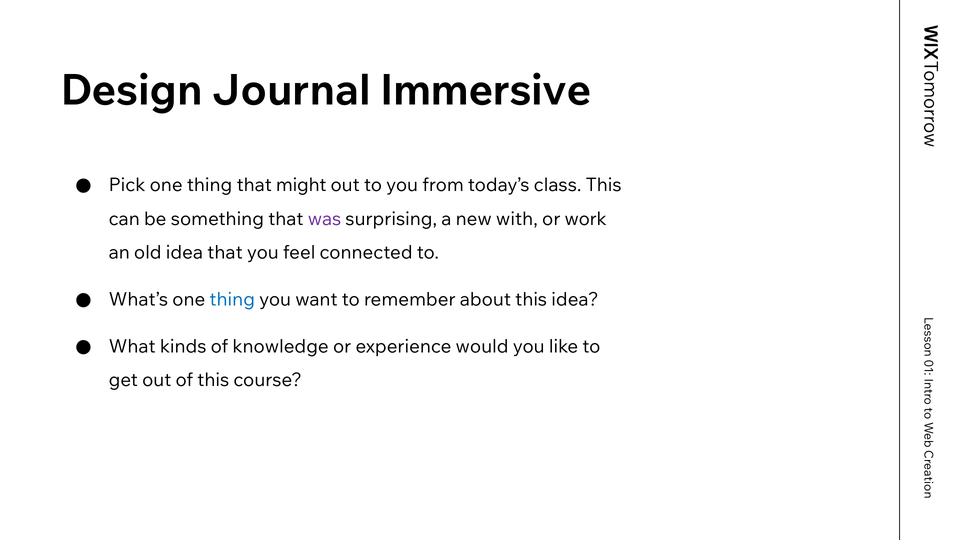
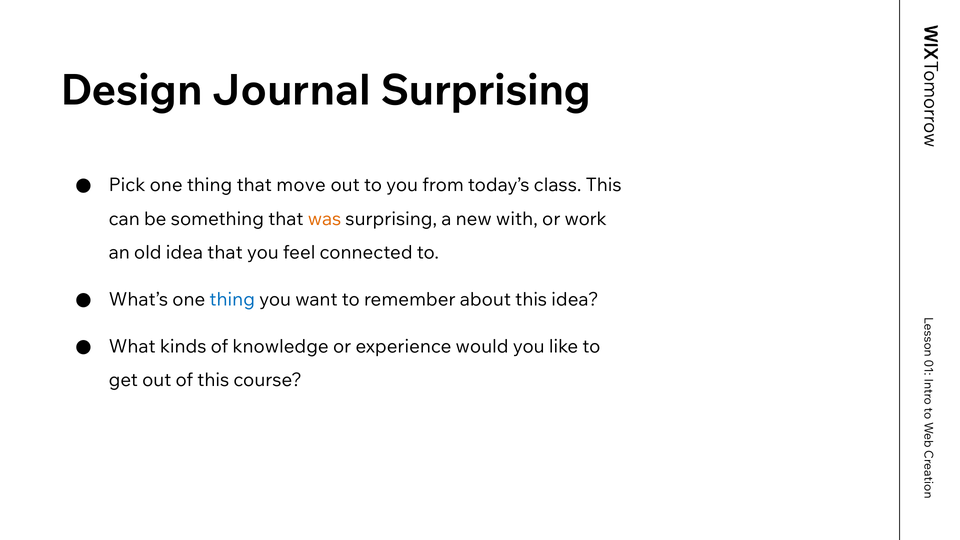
Journal Immersive: Immersive -> Surprising (486, 91)
might: might -> move (301, 185)
was colour: purple -> orange (325, 219)
